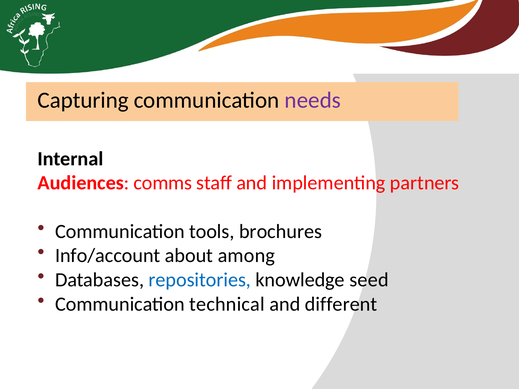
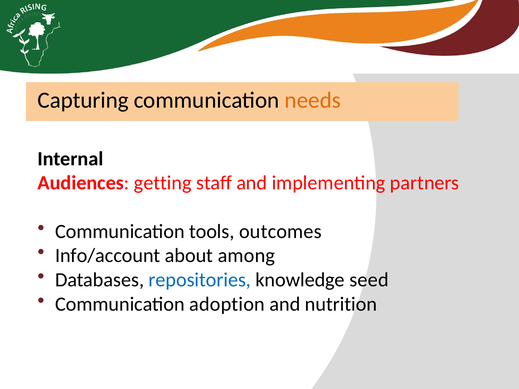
needs colour: purple -> orange (313, 100)
comms: comms -> getting (163, 183)
brochures: brochures -> outcomes (280, 232)
technical: technical -> adoption (227, 304)
different: different -> nutrition (341, 304)
